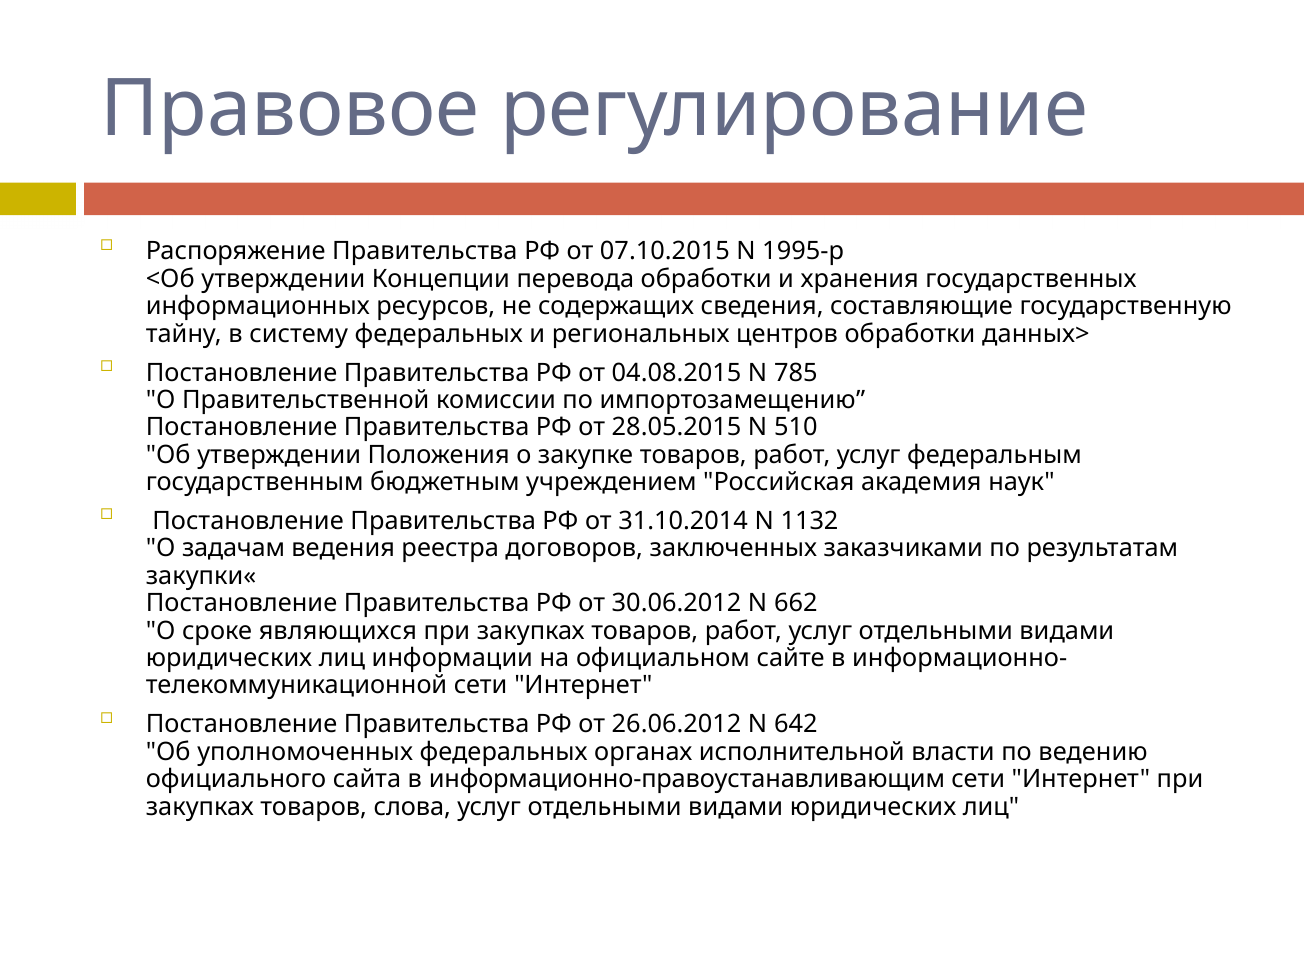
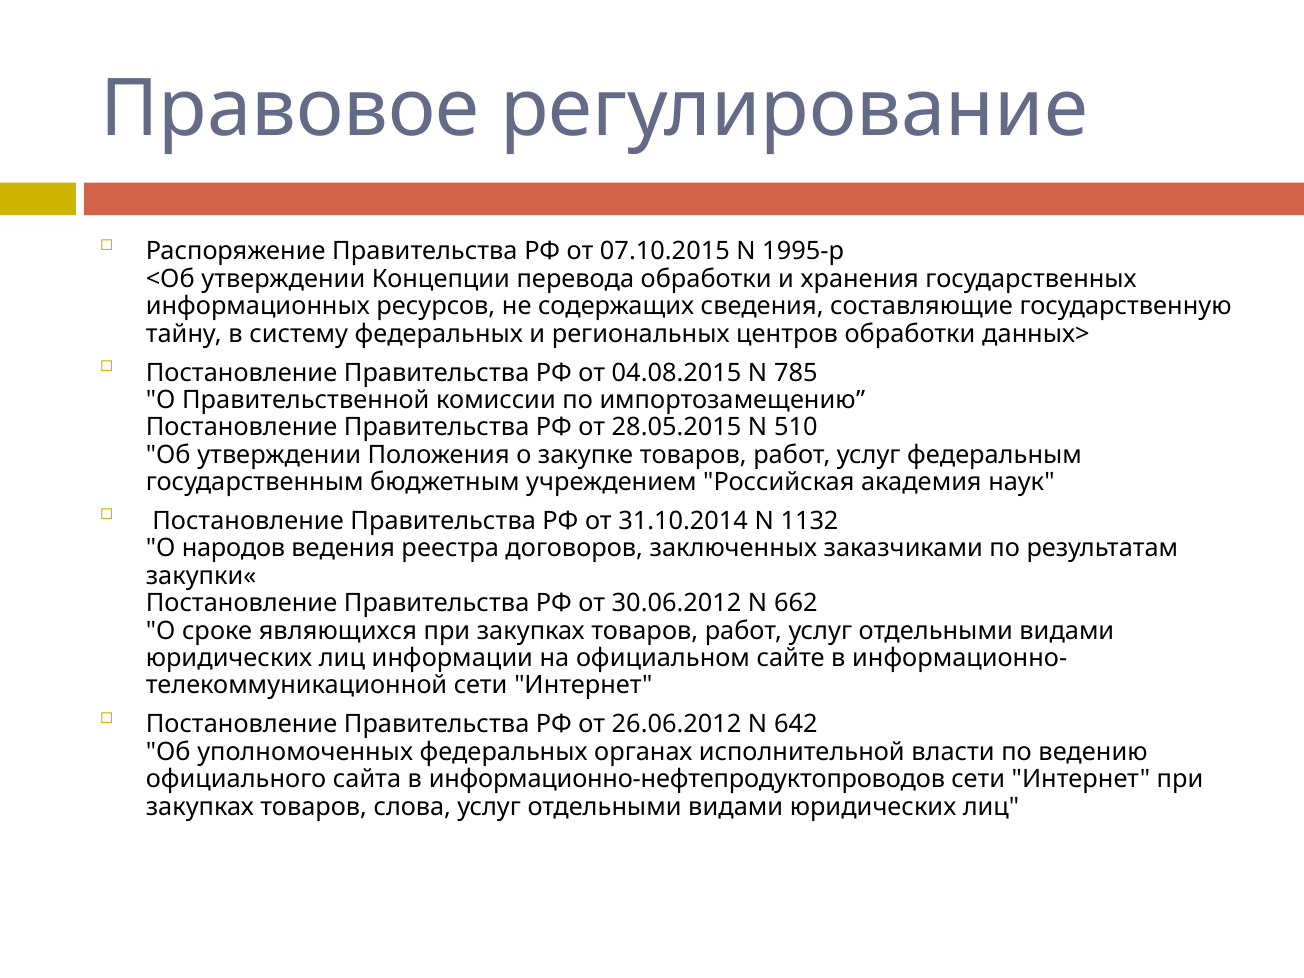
задачам: задачам -> народов (233, 549)
информационно-правоустанавливающим: информационно-правоустанавливающим -> информационно-нефтепродуктопроводов (687, 779)
